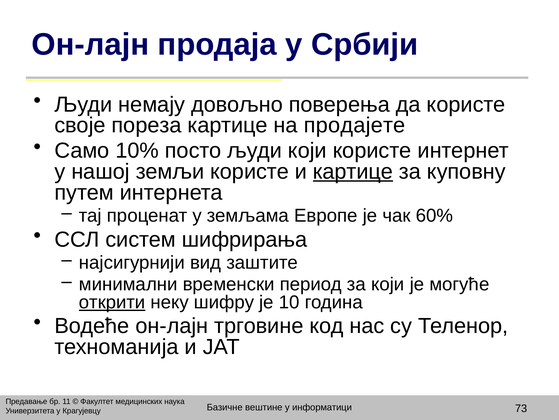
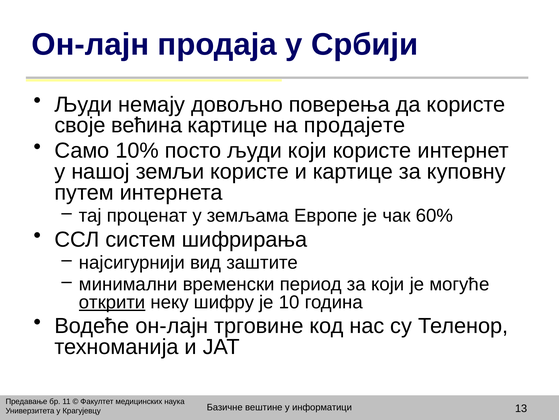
пореза: пореза -> већина (147, 125)
картице underline: present -> none (353, 171)
73: 73 -> 13 (521, 408)
